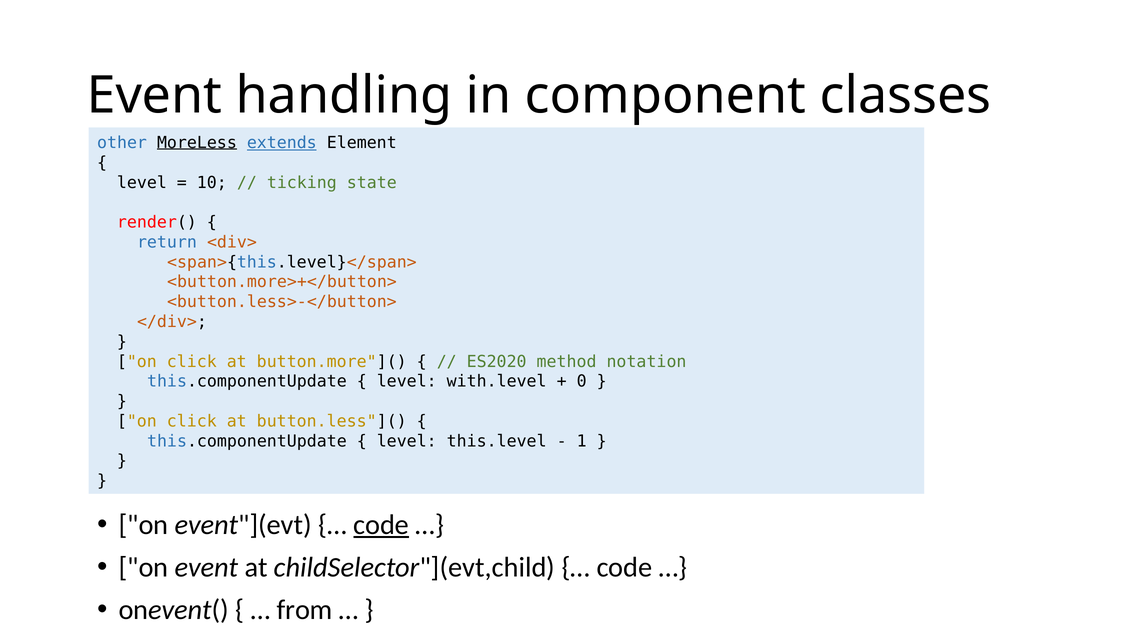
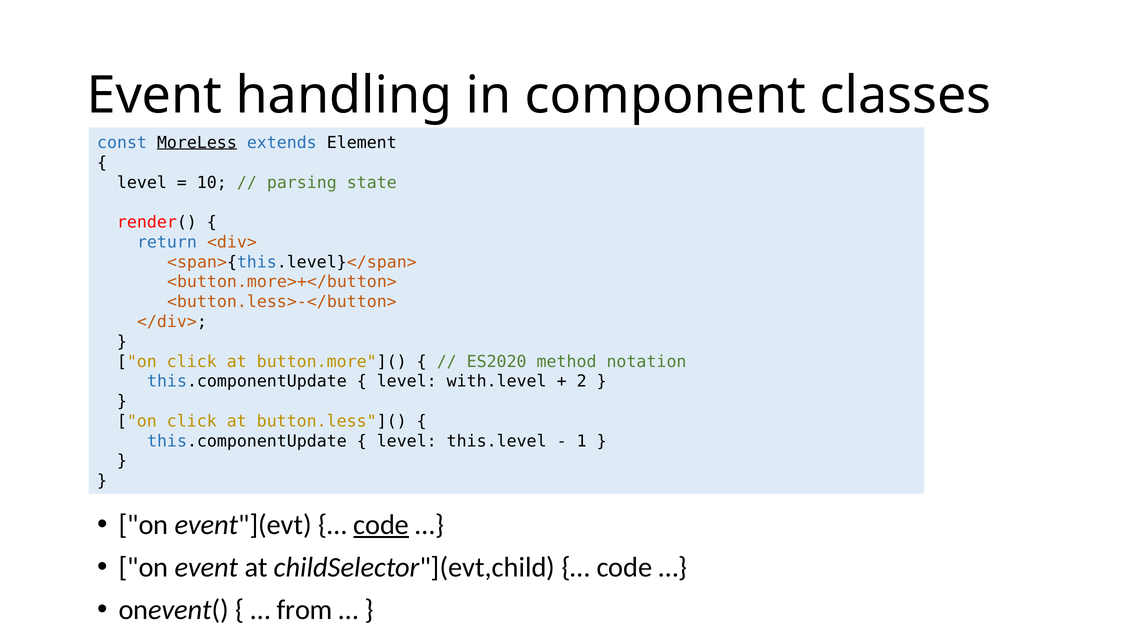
other: other -> const (122, 143)
extends underline: present -> none (282, 143)
ticking: ticking -> parsing (302, 183)
0: 0 -> 2 (582, 381)
